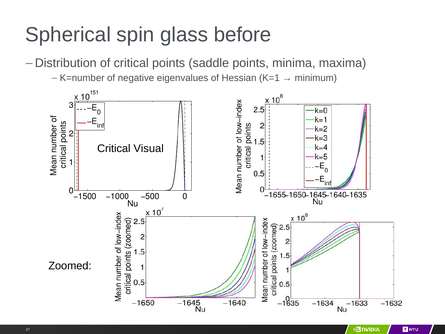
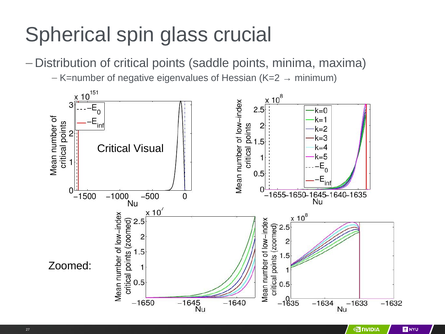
before: before -> crucial (243, 35)
K=1: K=1 -> K=2 (269, 78)
